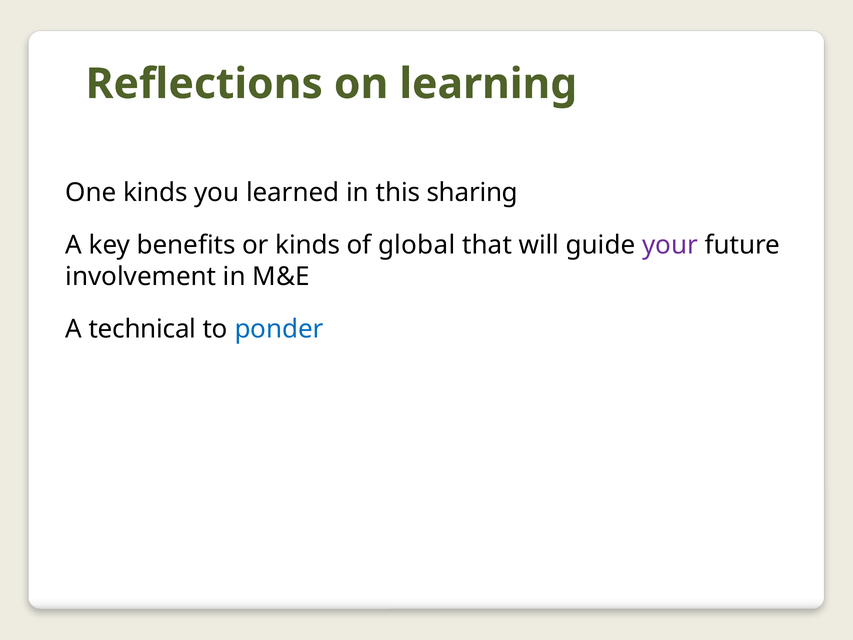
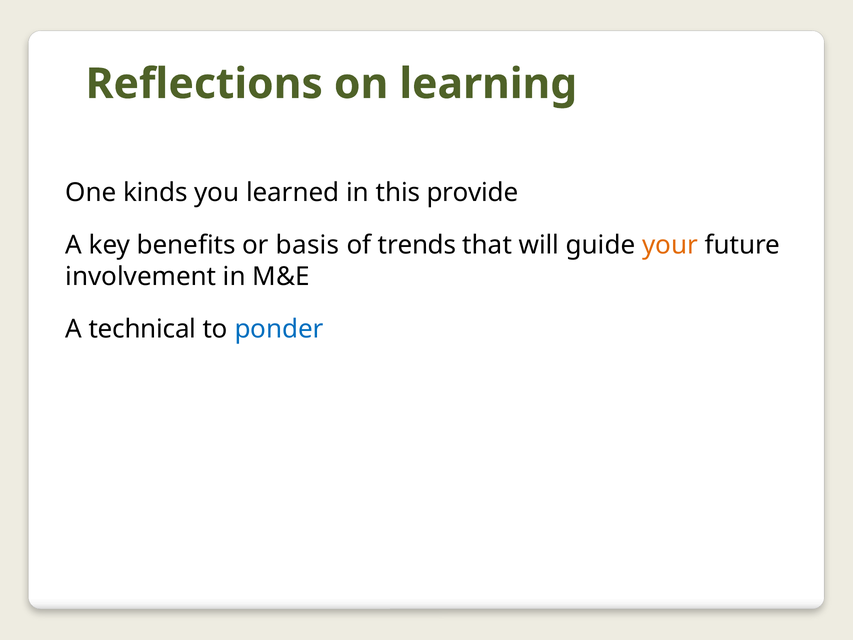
sharing: sharing -> provide (472, 192)
or kinds: kinds -> basis (308, 245)
global: global -> trends (417, 245)
your colour: purple -> orange (670, 245)
